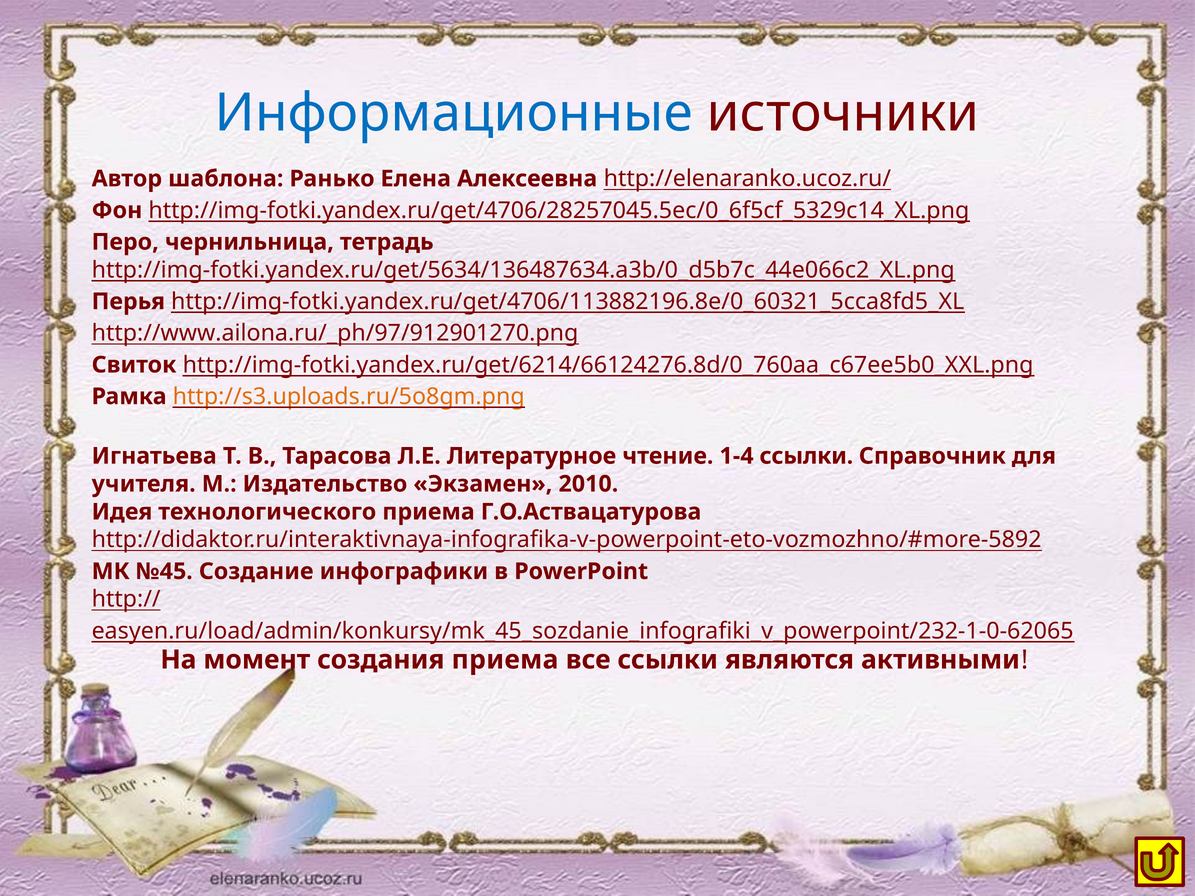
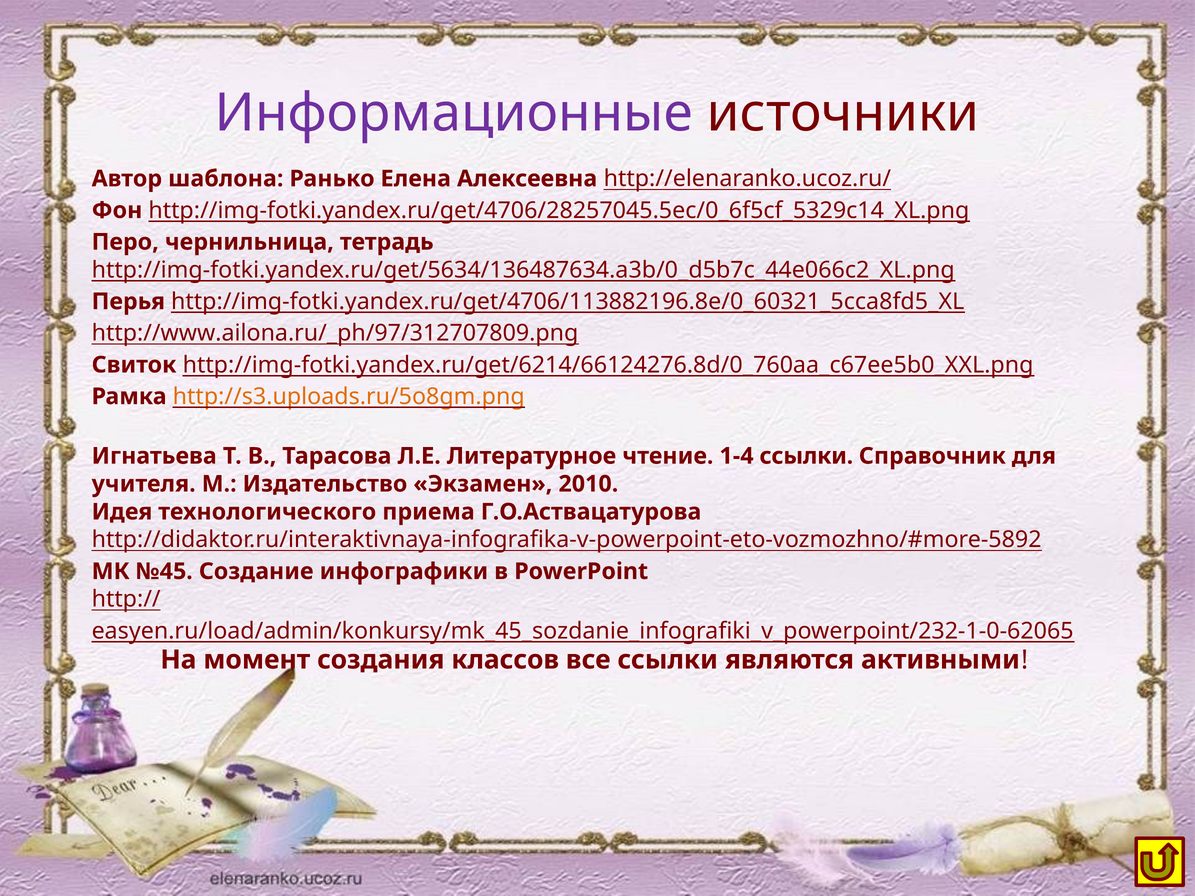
Информационные colour: blue -> purple (454, 113)
http://www.ailona.ru/_ph/97/912901270.png: http://www.ailona.ru/_ph/97/912901270.png -> http://www.ailona.ru/_ph/97/312707809.png (335, 333)
создания приема: приема -> классов (505, 660)
